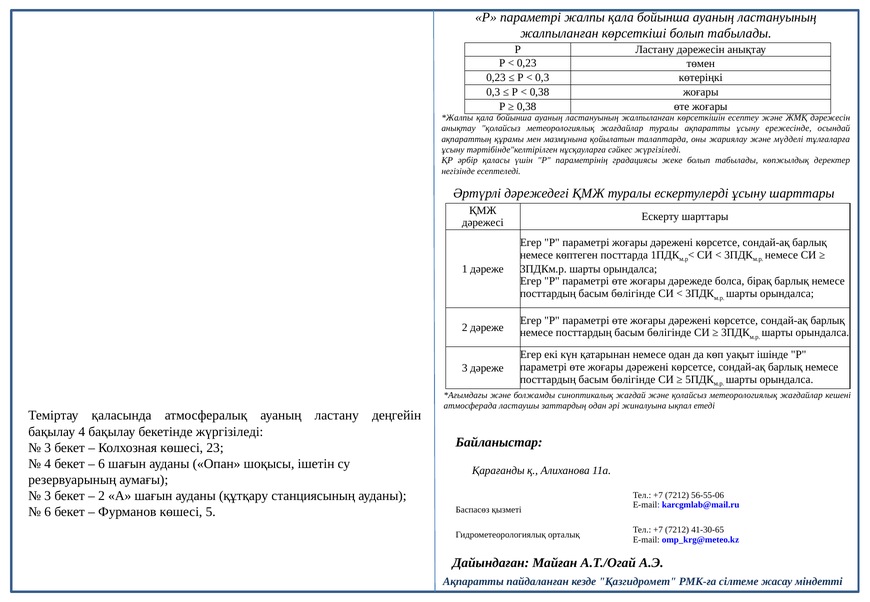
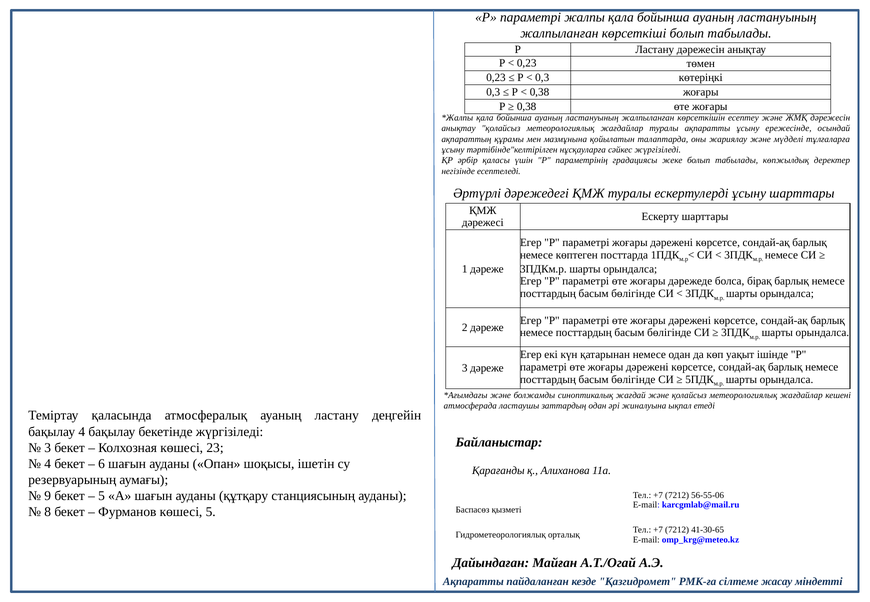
3: 3 -> 9 (48, 496)
2: 2 -> 5 (102, 496)
6: 6 -> 8 (48, 512)
